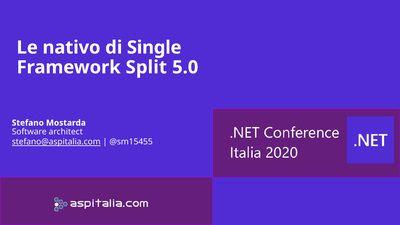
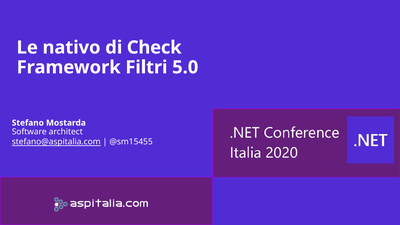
Single: Single -> Check (154, 48)
Split: Split -> Filtri (146, 67)
